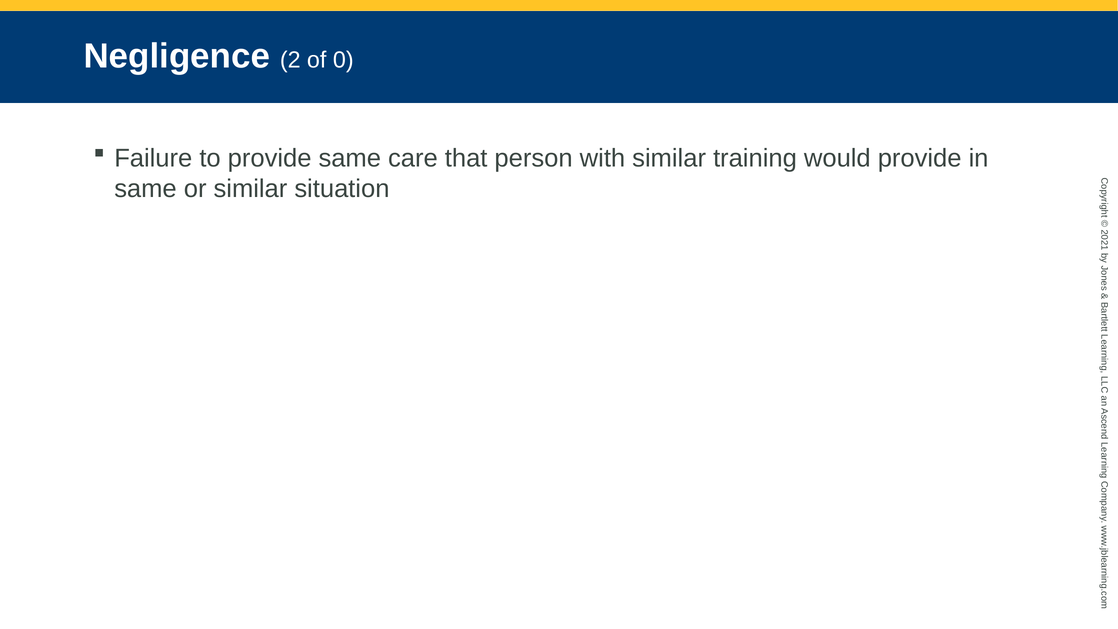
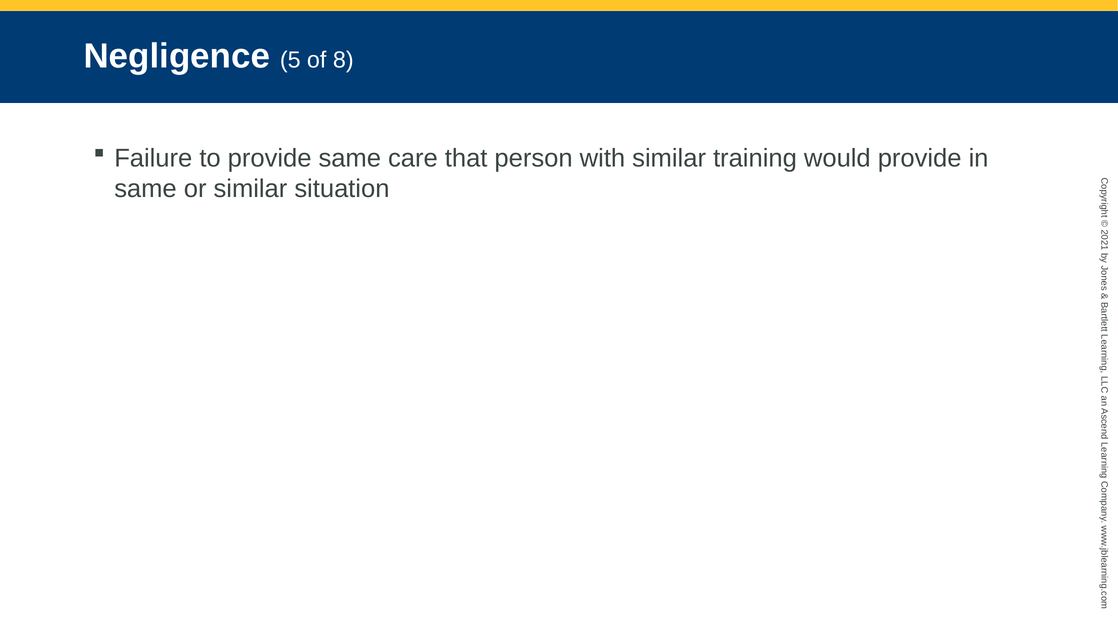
Negligence 2: 2 -> 5 (290, 60)
of 0: 0 -> 8 (343, 60)
